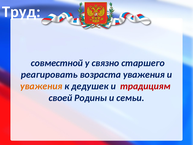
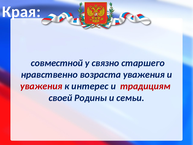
Труд: Труд -> Края (21, 12)
реагировать: реагировать -> нравственно (49, 74)
уважения colour: orange -> red (41, 86)
дедушек: дедушек -> интерес (90, 86)
